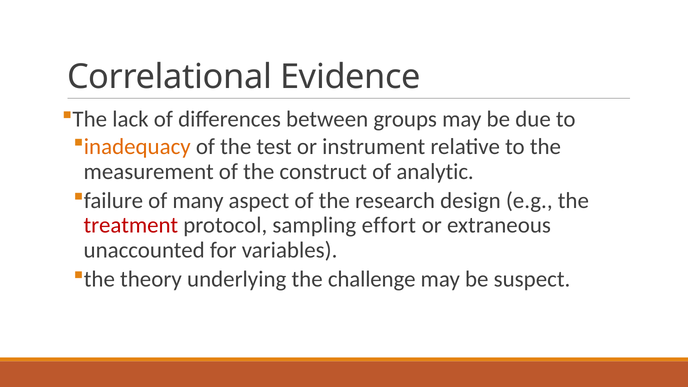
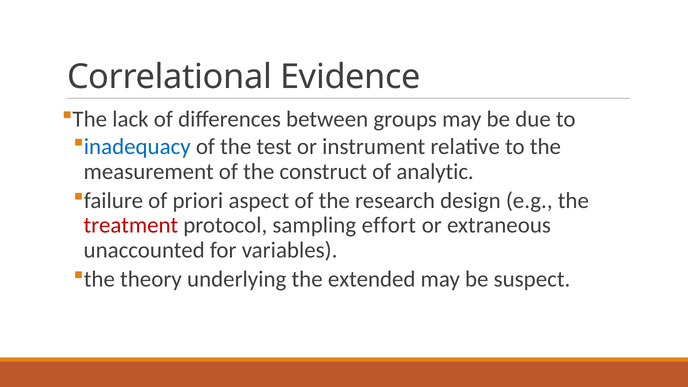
inadequacy colour: orange -> blue (137, 147)
many: many -> priori (198, 201)
challenge: challenge -> extended (372, 279)
